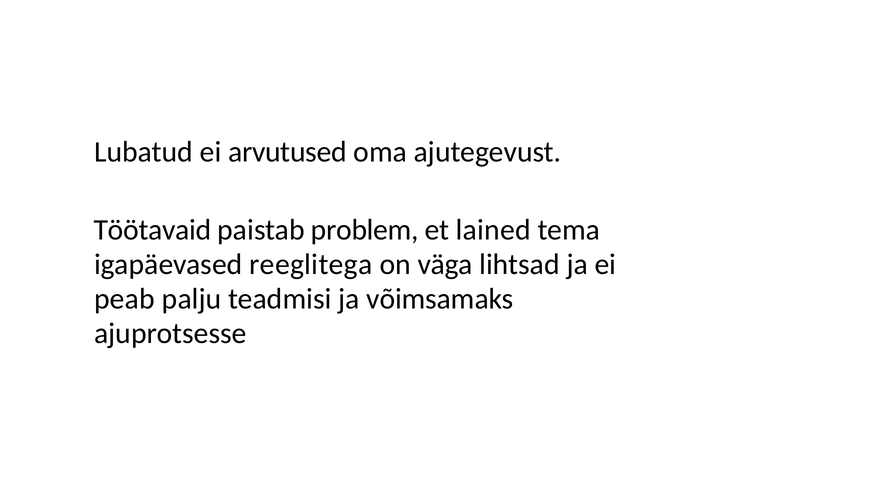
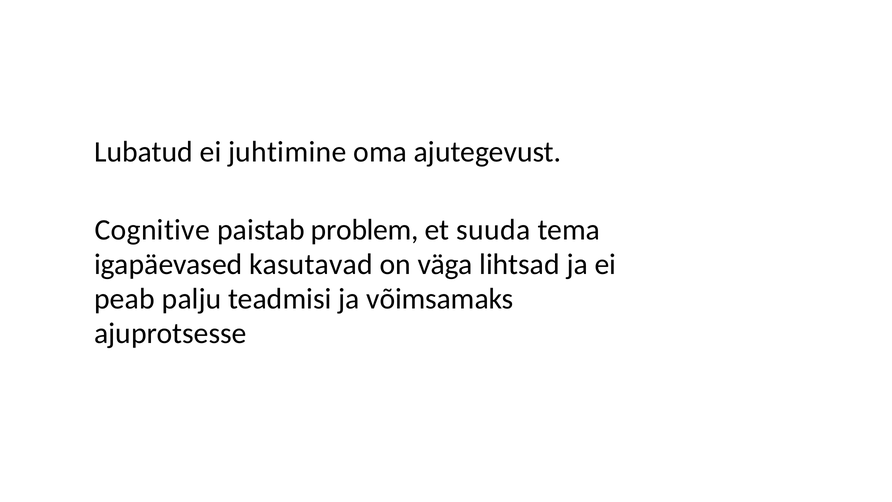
arvutused: arvutused -> juhtimine (287, 152)
Töötavaid: Töötavaid -> Cognitive (152, 230)
lained: lained -> suuda (493, 230)
reeglitega: reeglitega -> kasutavad (311, 264)
